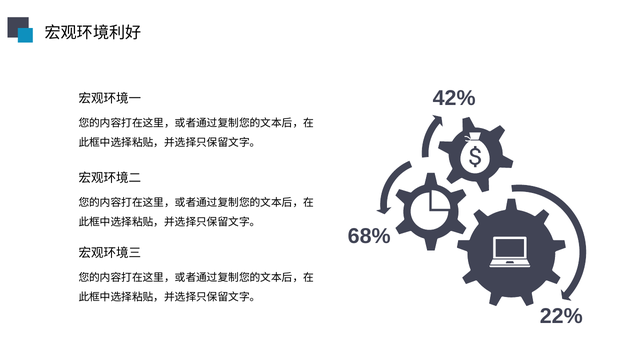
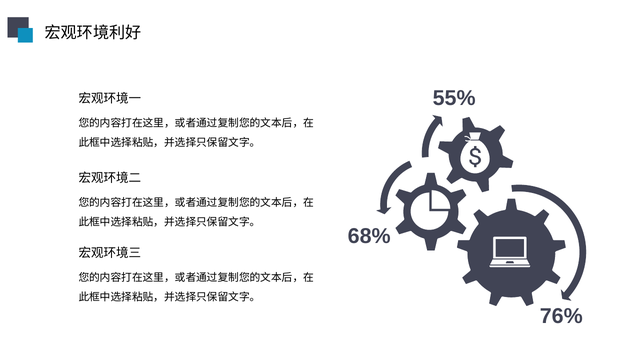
42%: 42% -> 55% (454, 98)
22%: 22% -> 76% (561, 316)
